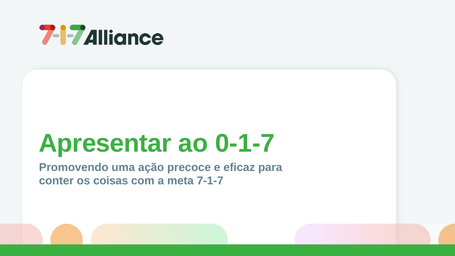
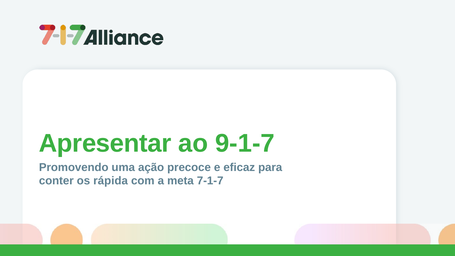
0-1-7: 0-1-7 -> 9-1-7 (245, 144)
coisas: coisas -> rápida (111, 181)
